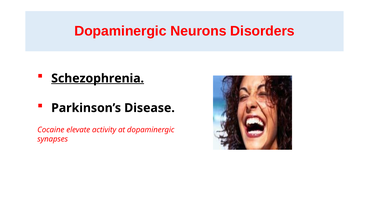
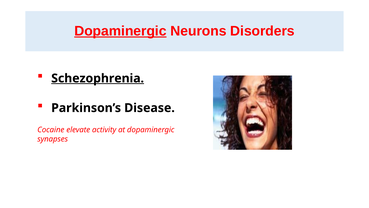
Dopaminergic underline: none -> present (120, 31)
